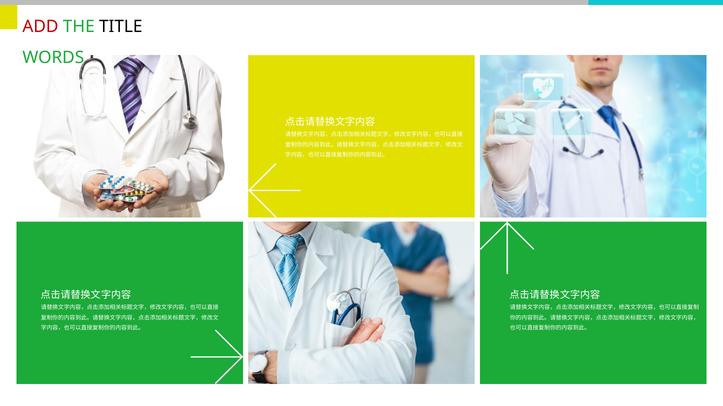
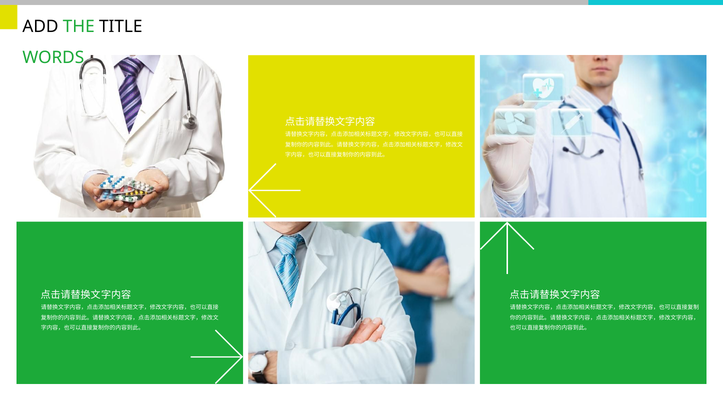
ADD colour: red -> black (40, 27)
